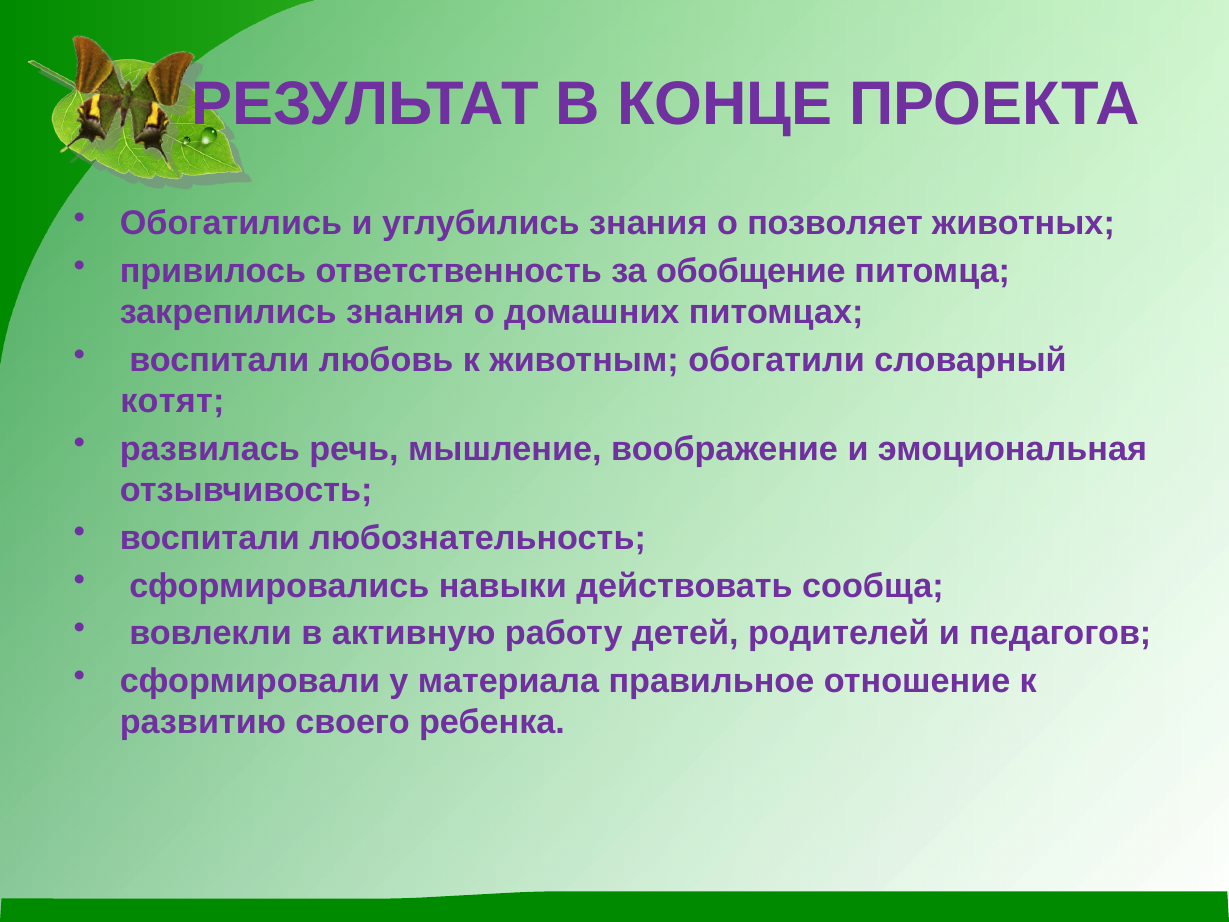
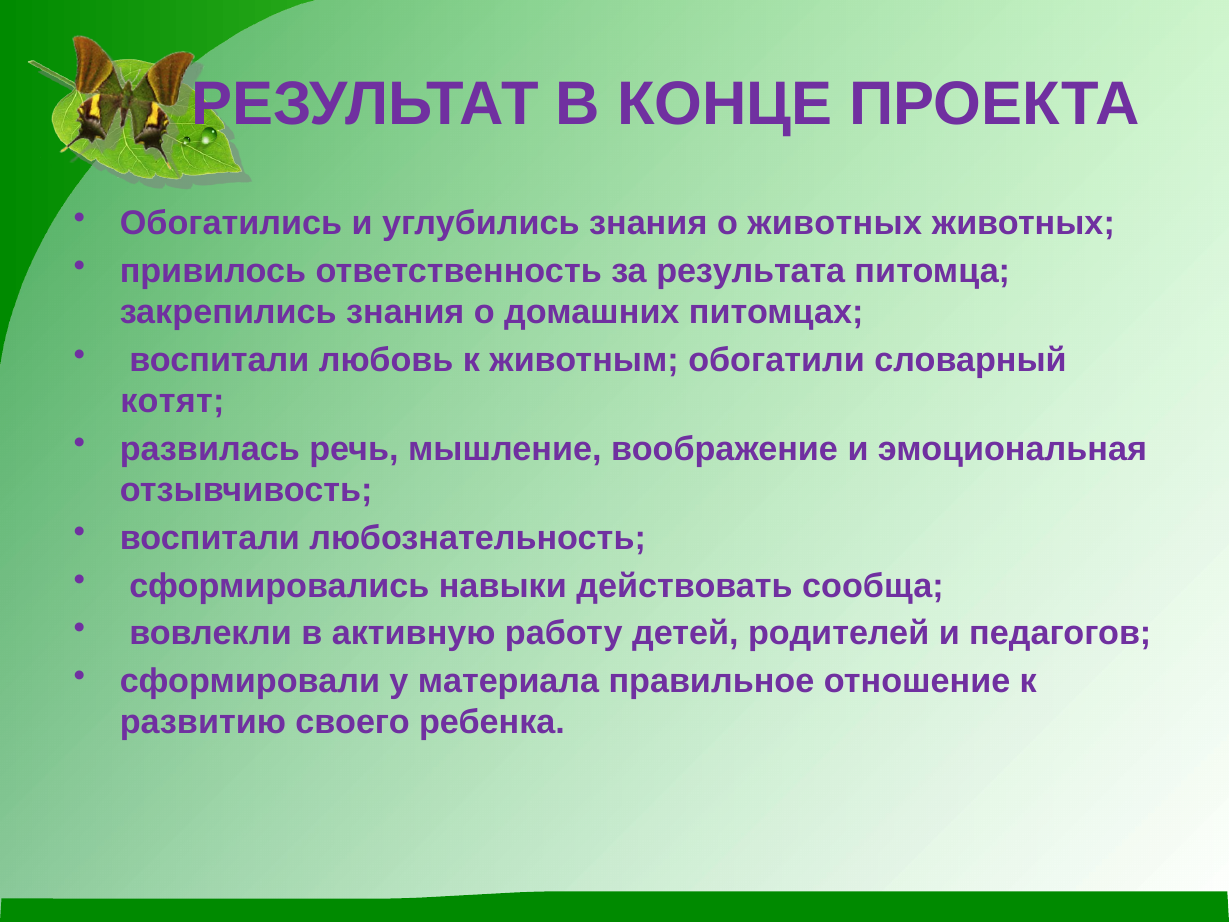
о позволяет: позволяет -> животных (835, 224)
обобщение: обобщение -> результата (751, 271)
